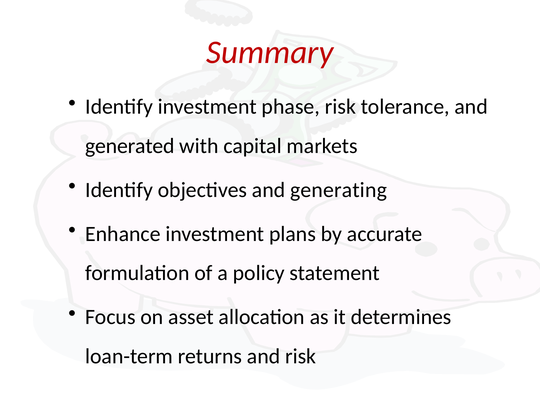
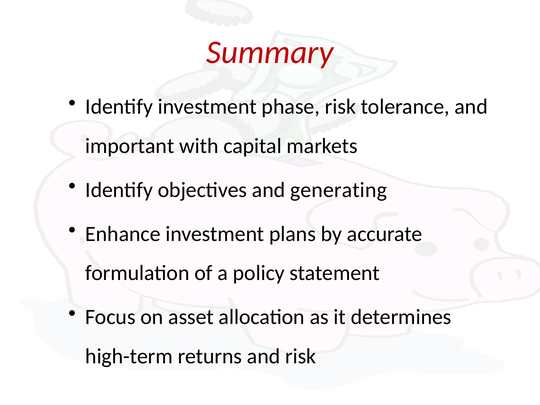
generated: generated -> important (130, 146)
loan-term: loan-term -> high-term (129, 356)
